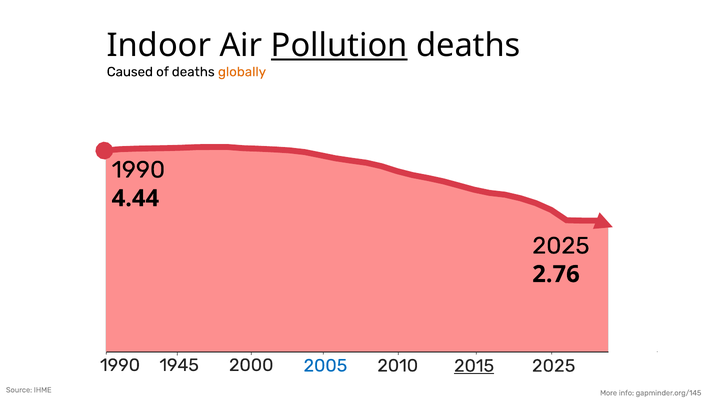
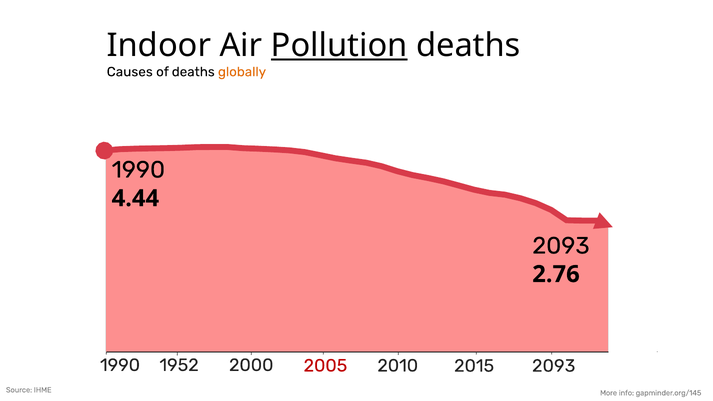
Caused: Caused -> Causes (130, 72)
2025: 2025 -> 2093 (561, 246)
1945: 1945 -> 1952 (179, 365)
2005 colour: blue -> red (325, 366)
2015 underline: present -> none (474, 366)
2025: 2025 -> 2093 (554, 366)
